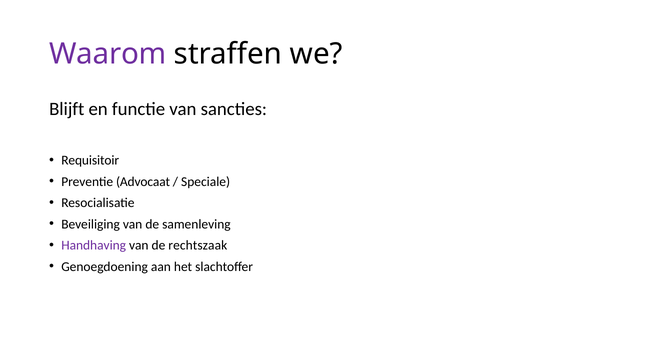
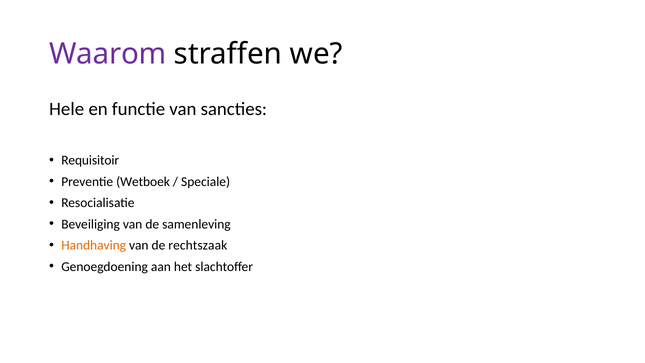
Blijft: Blijft -> Hele (67, 109)
Advocaat: Advocaat -> Wetboek (143, 181)
Handhaving colour: purple -> orange (94, 245)
